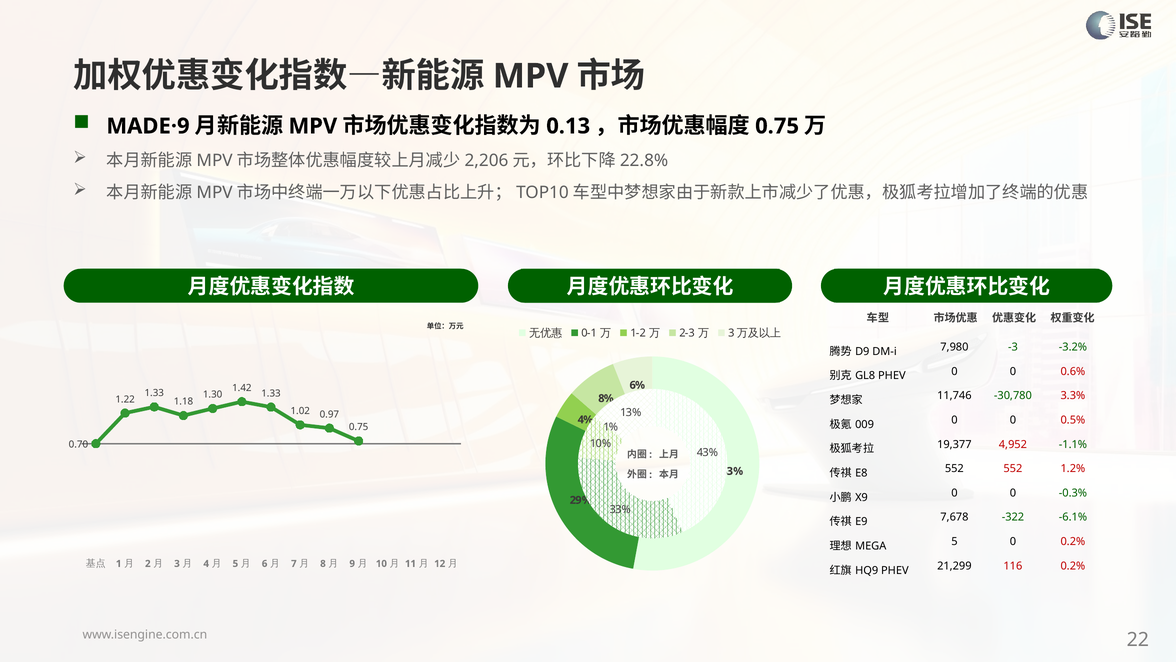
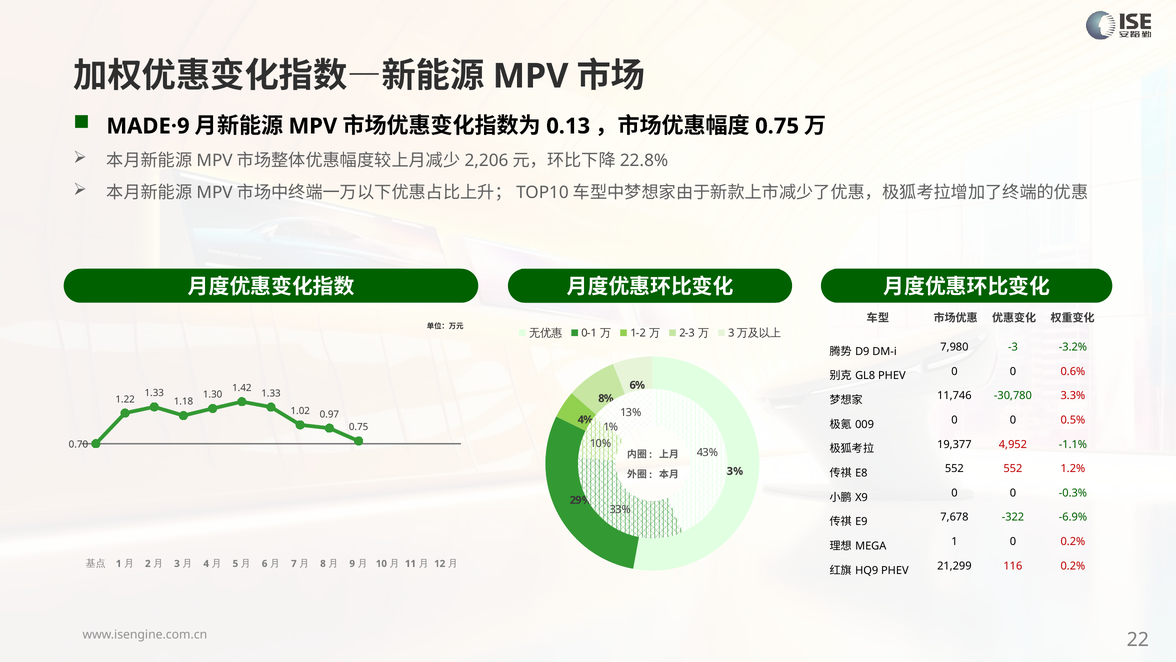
-6.1%: -6.1% -> -6.9% (1073, 517)
5: 5 -> 1 (954, 541)
